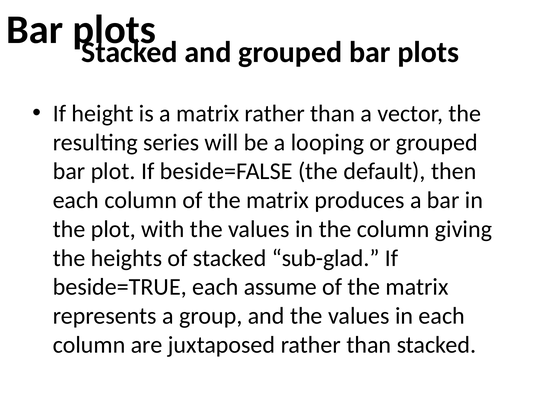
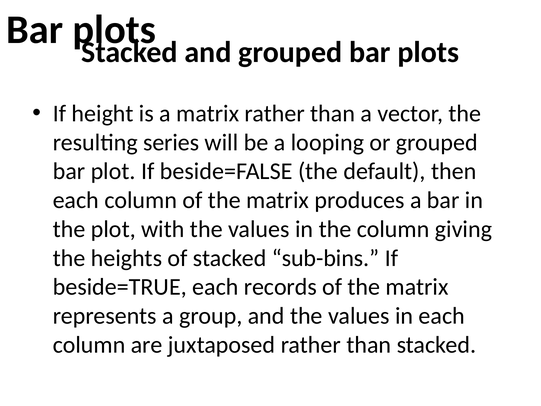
sub-glad: sub-glad -> sub-bins (326, 258)
assume: assume -> records (280, 287)
